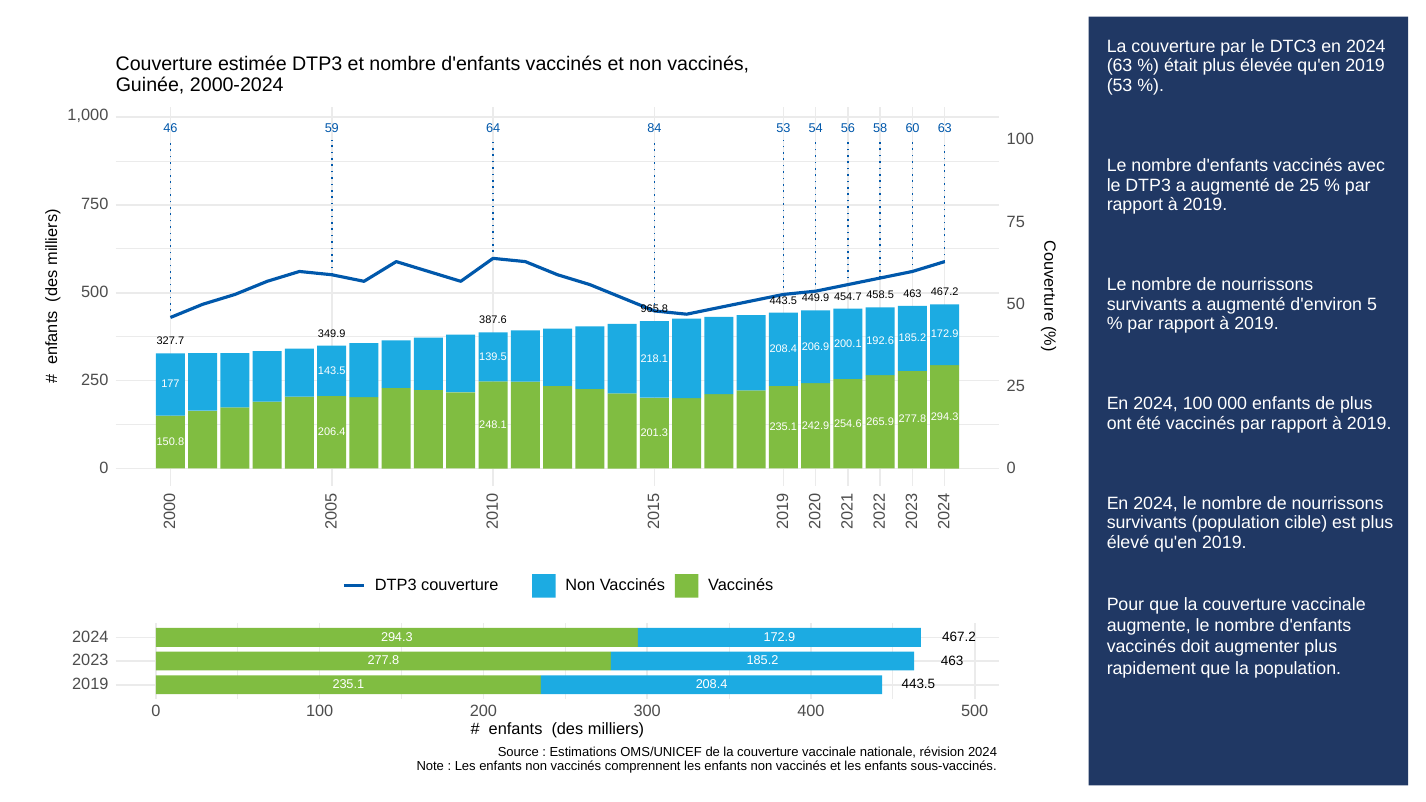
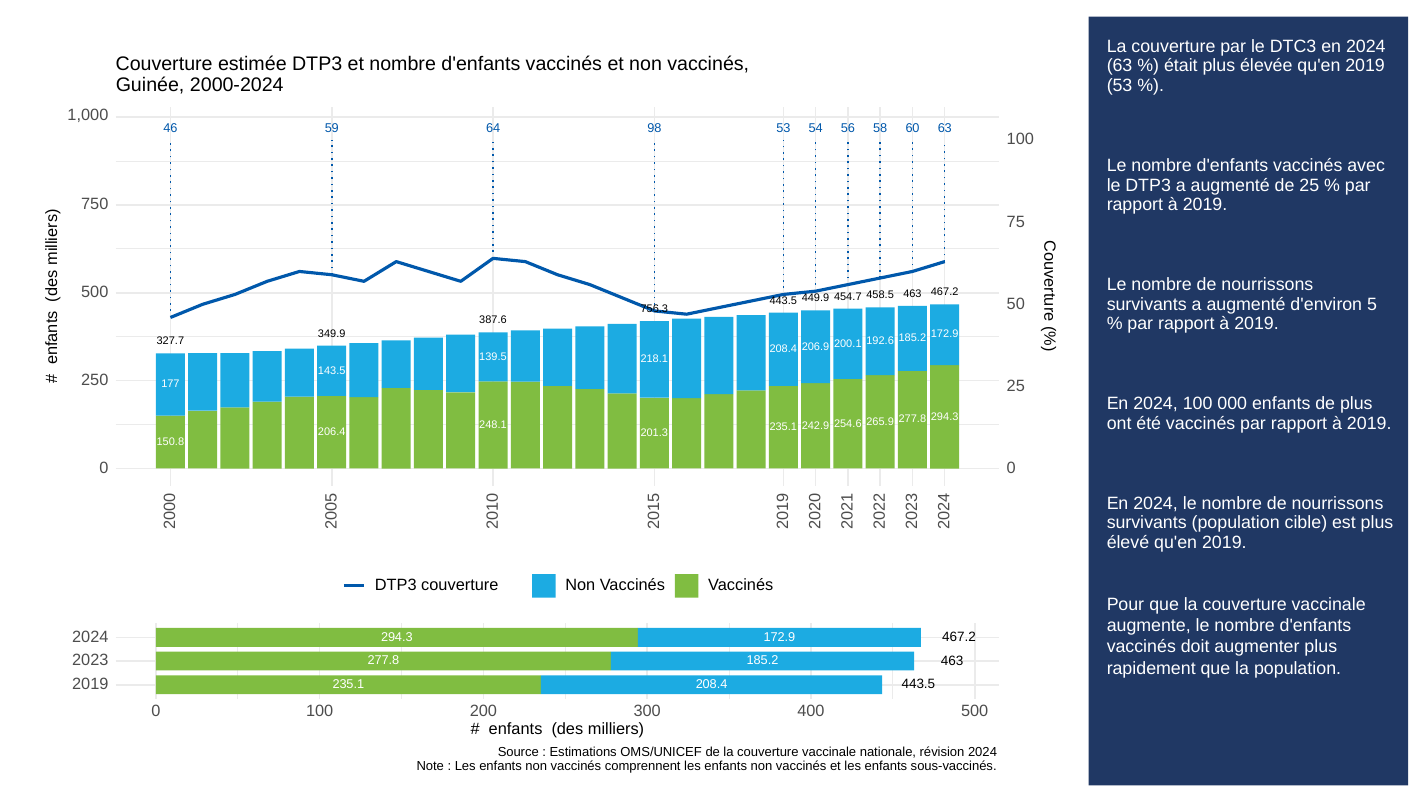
84: 84 -> 98 (654, 129)
965.8: 965.8 -> 756.3 (654, 309)
